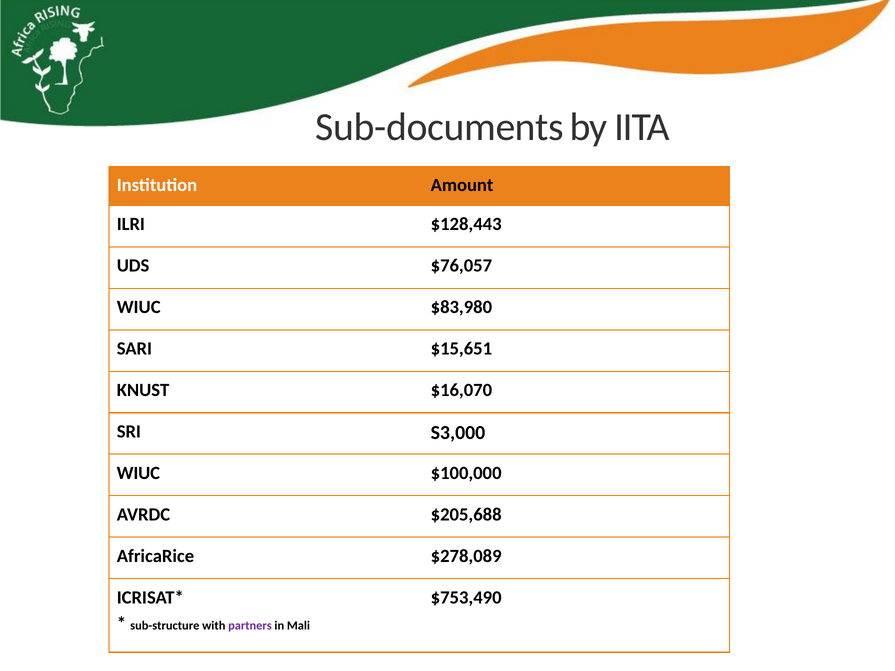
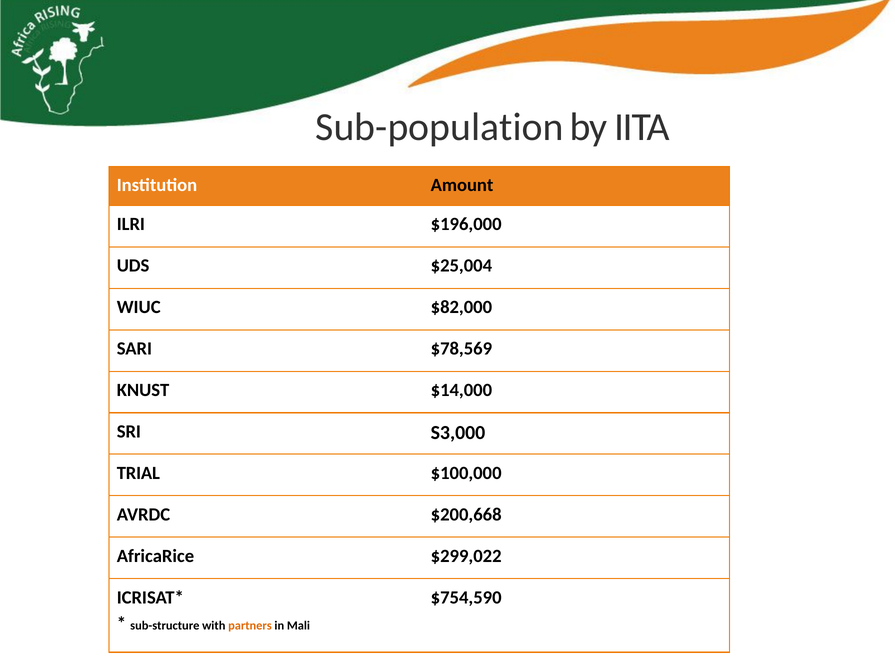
Sub-documents: Sub-documents -> Sub-population (439, 127)
$128,443: $128,443 -> $196,000 (466, 224)
$76,057: $76,057 -> $25,004 (461, 266)
$83,980: $83,980 -> $82,000 (461, 307)
$15,651: $15,651 -> $78,569 (461, 349)
$16,070: $16,070 -> $14,000 (461, 390)
WIUC: WIUC -> TRIAL (138, 473)
$205,688: $205,688 -> $200,668 (466, 515)
$278,089: $278,089 -> $299,022 (466, 556)
$753,490: $753,490 -> $754,590 (466, 598)
partners colour: purple -> orange (250, 626)
